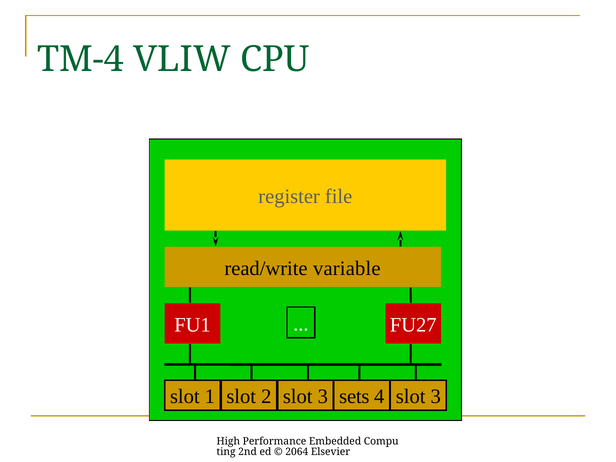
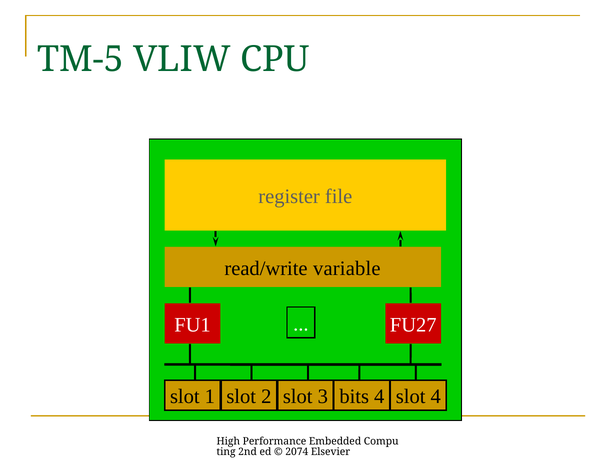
TM-4: TM-4 -> TM-5 (80, 60)
sets: sets -> bits (354, 397)
4 slot 3: 3 -> 4 (436, 397)
2064: 2064 -> 2074 (297, 452)
